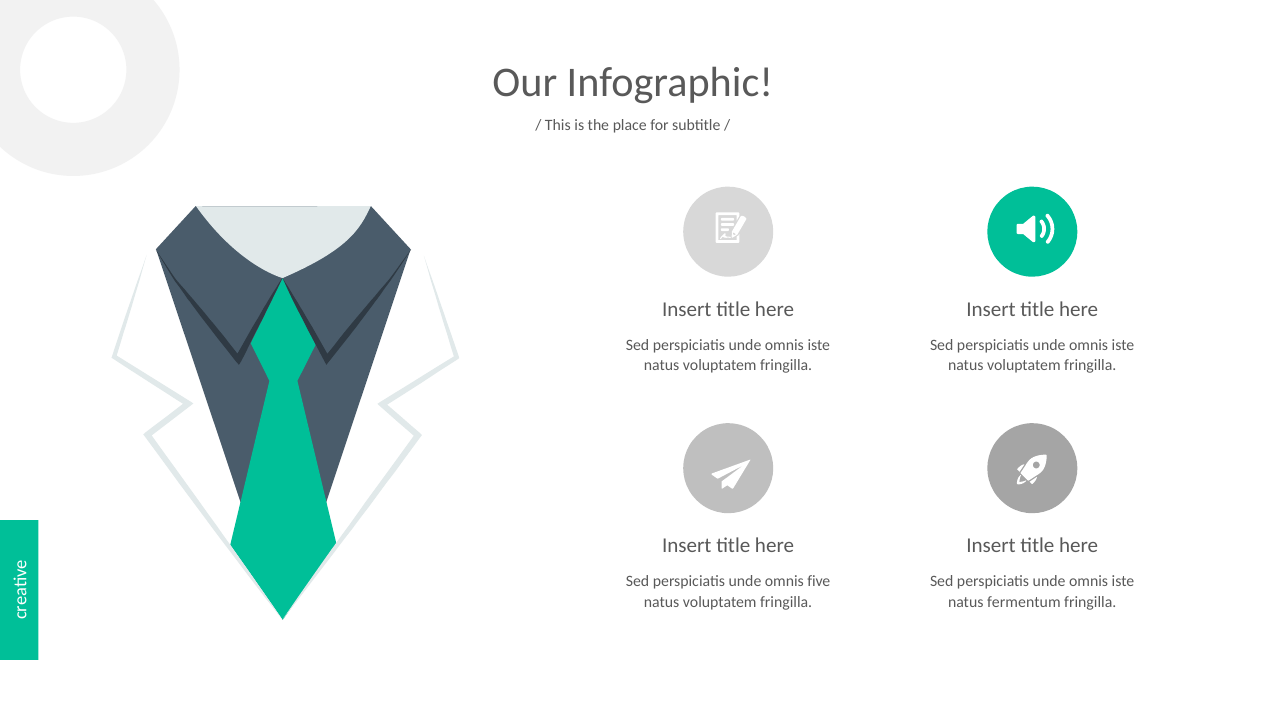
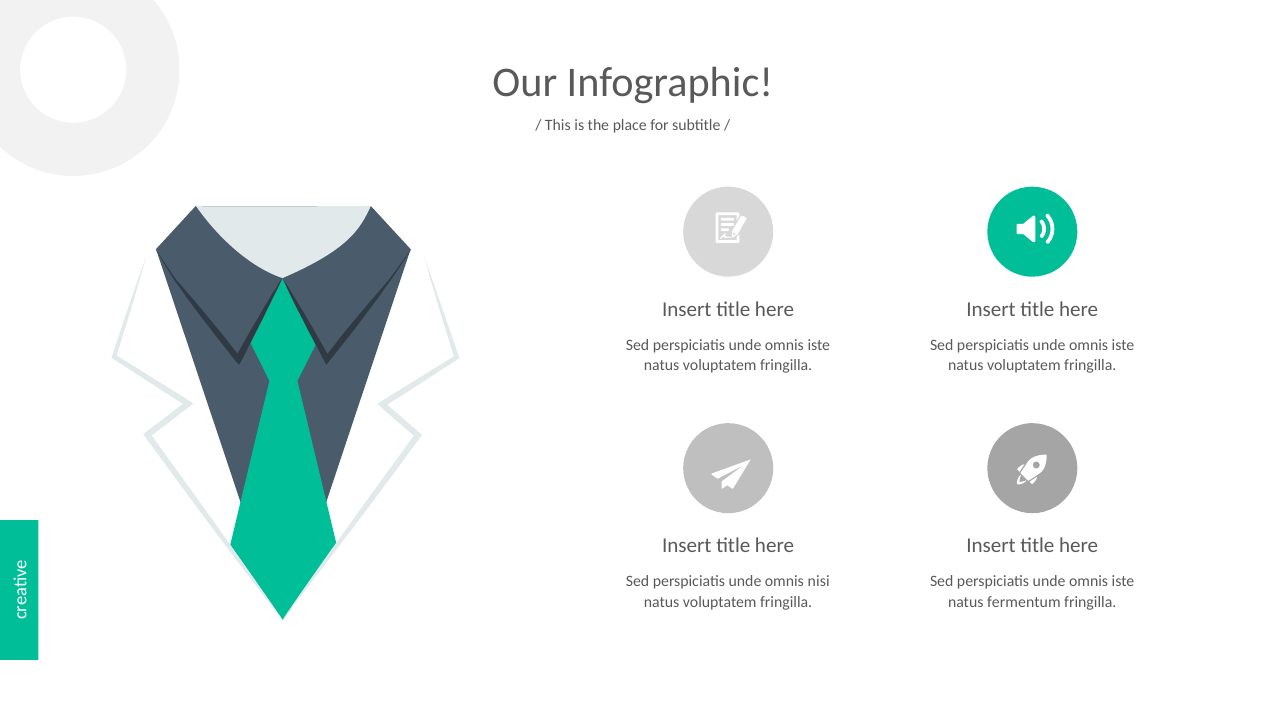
five: five -> nisi (819, 581)
